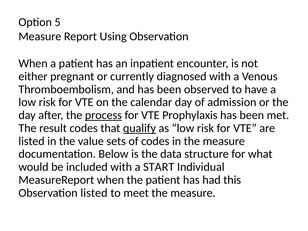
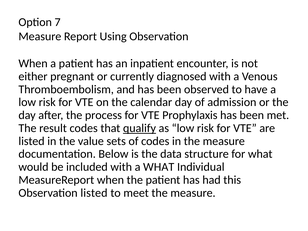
5: 5 -> 7 (58, 22)
process underline: present -> none (103, 115)
a START: START -> WHAT (159, 167)
